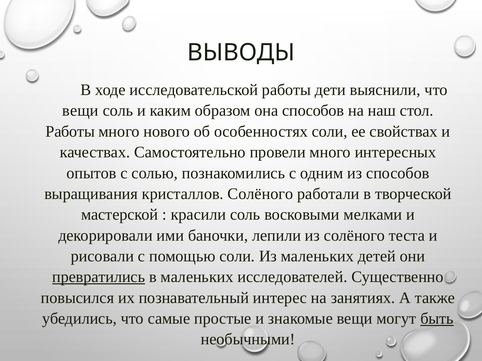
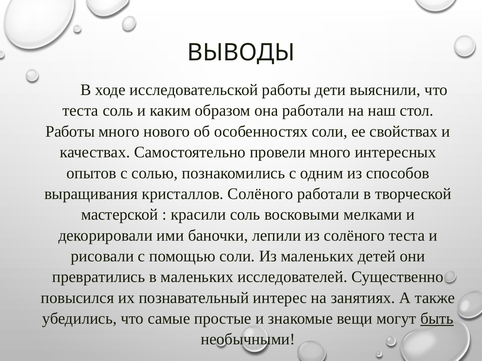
вещи: вещи -> теста (80, 111)
она способов: способов -> работали (313, 111)
превратились underline: present -> none (99, 277)
